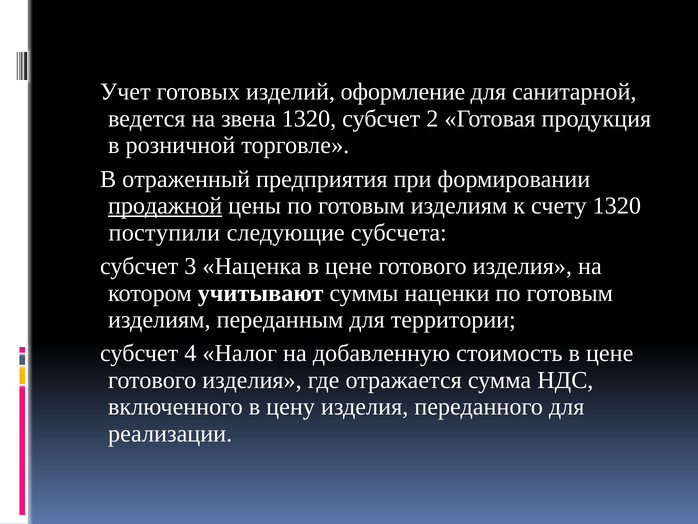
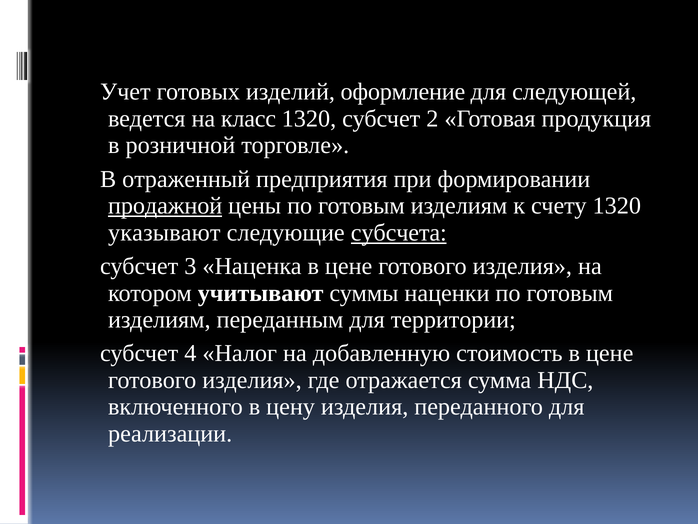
санитарной: санитарной -> следующей (574, 92)
звена: звена -> класс (249, 119)
поступили: поступили -> указывают (164, 232)
субсчета underline: none -> present (399, 232)
